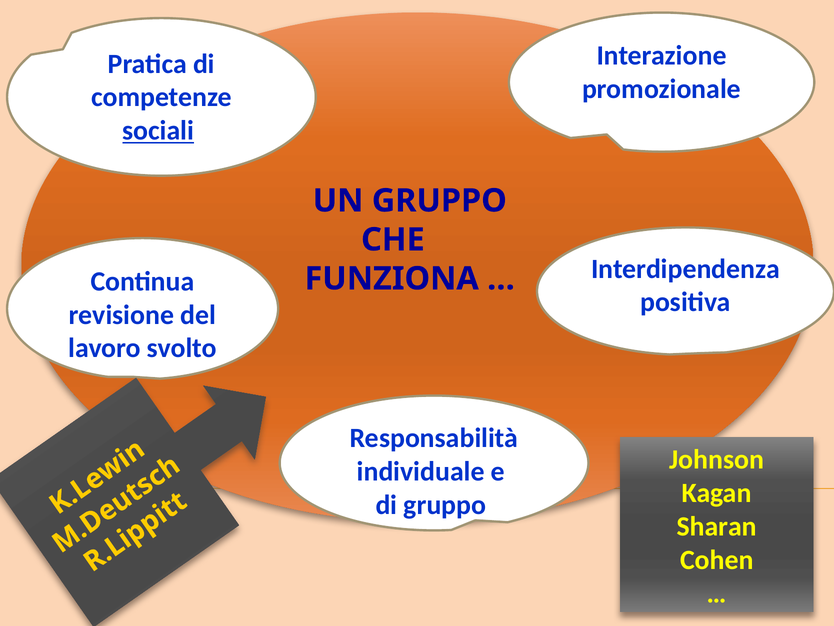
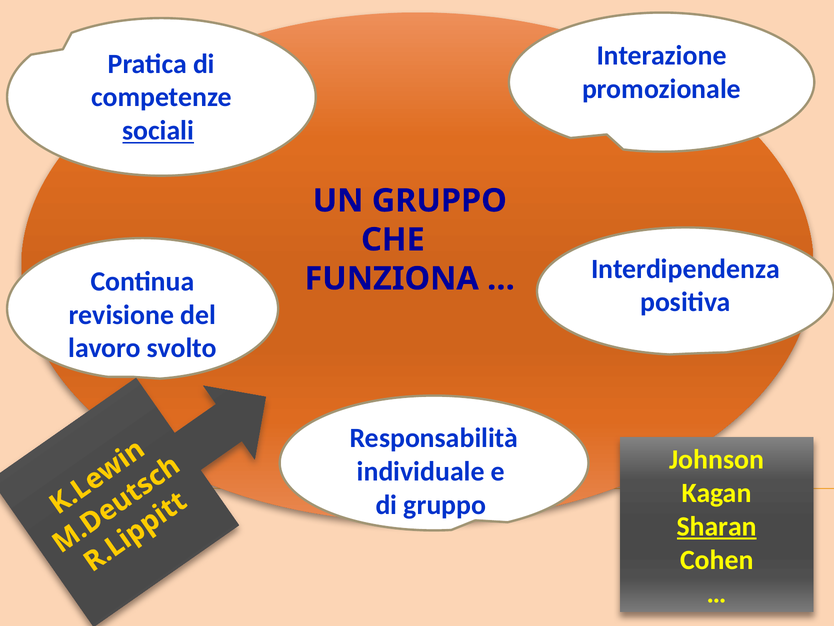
Sharan underline: none -> present (717, 526)
